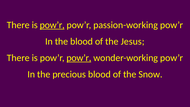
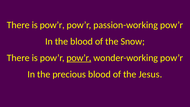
pow’r underline: present -> none (52, 25)
Jesus: Jesus -> Snow (133, 41)
Snow: Snow -> Jesus (150, 74)
